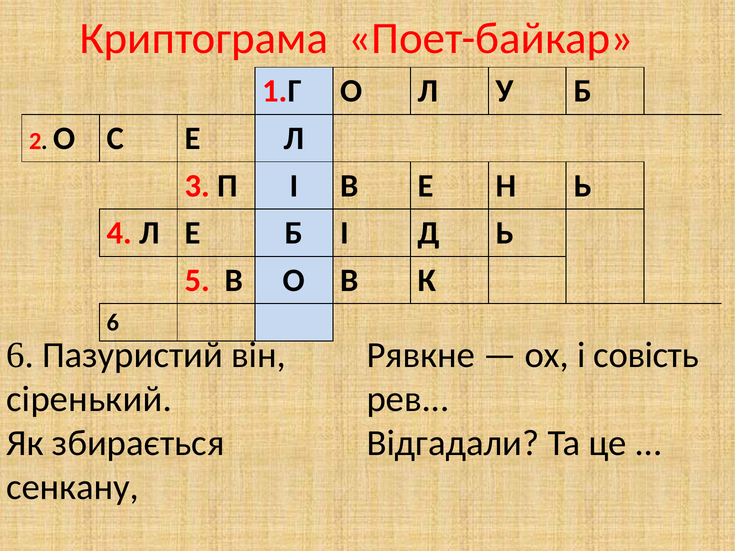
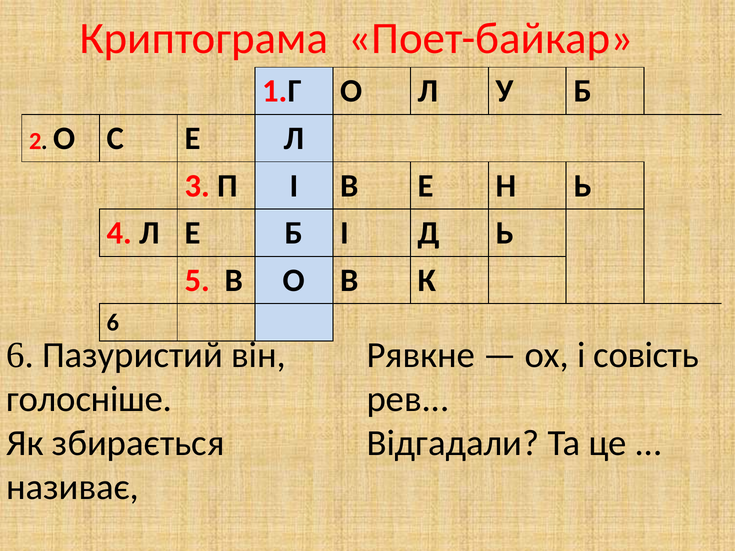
сіренький: сіренький -> голосніше (89, 399)
сенкану: сенкану -> називає (73, 487)
